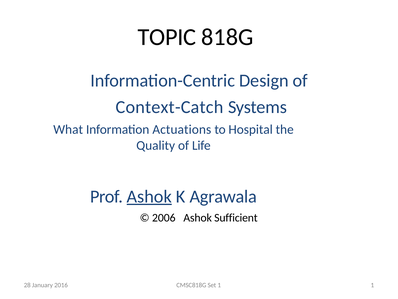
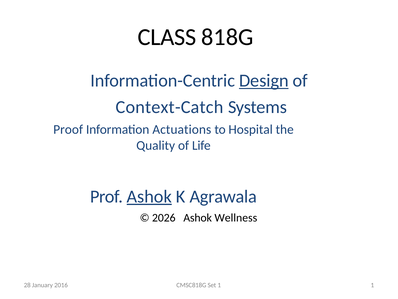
TOPIC: TOPIC -> CLASS (167, 37)
Design underline: none -> present (264, 80)
What: What -> Proof (68, 129)
2006: 2006 -> 2026 (164, 217)
Sufficient: Sufficient -> Wellness (236, 217)
